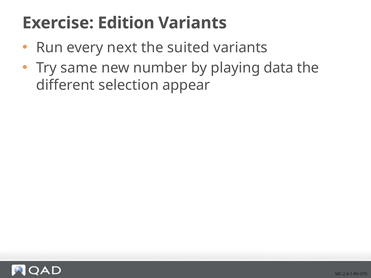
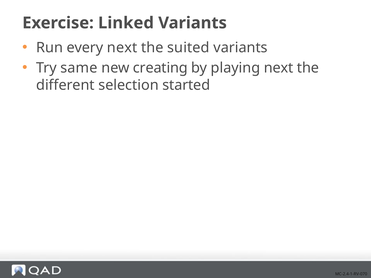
Edition: Edition -> Linked (126, 23)
number: number -> creating (160, 68)
playing data: data -> next (279, 68)
appear: appear -> started (186, 85)
